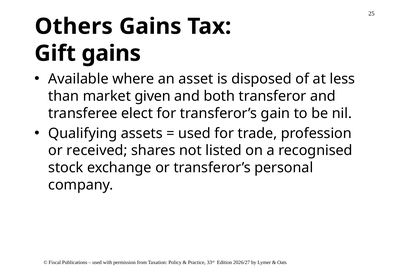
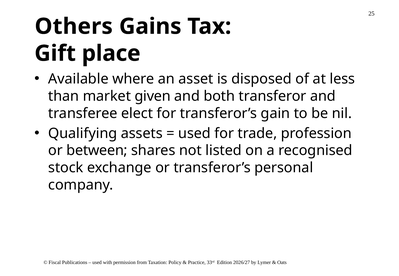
Gift gains: gains -> place (111, 53)
received: received -> between (97, 151)
